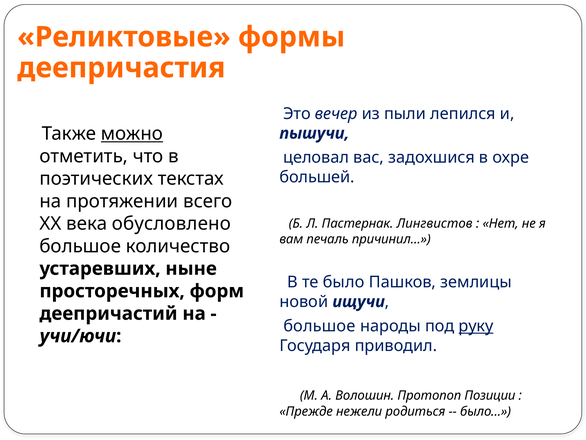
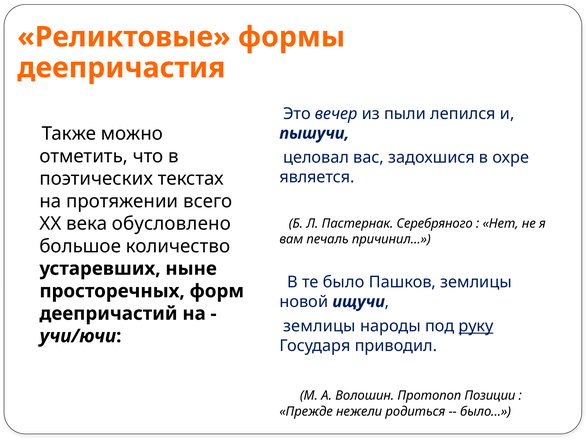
можно underline: present -> none (132, 134)
большей: большей -> является (317, 177)
Лингвистов: Лингвистов -> Серебряного (435, 223)
большое: большое -> землицы (319, 326)
